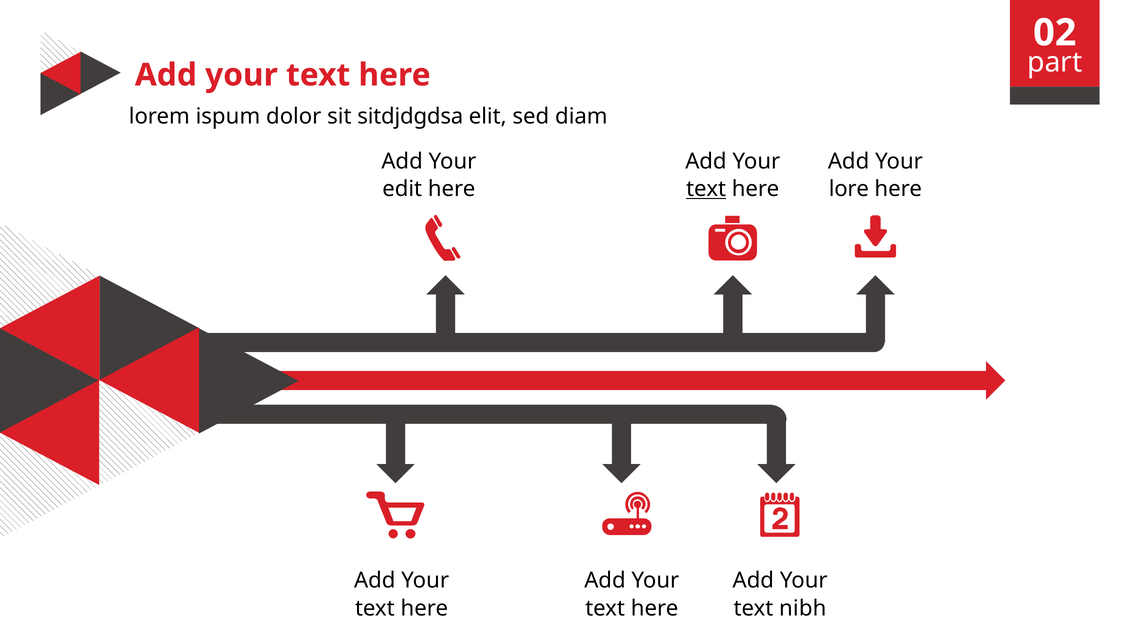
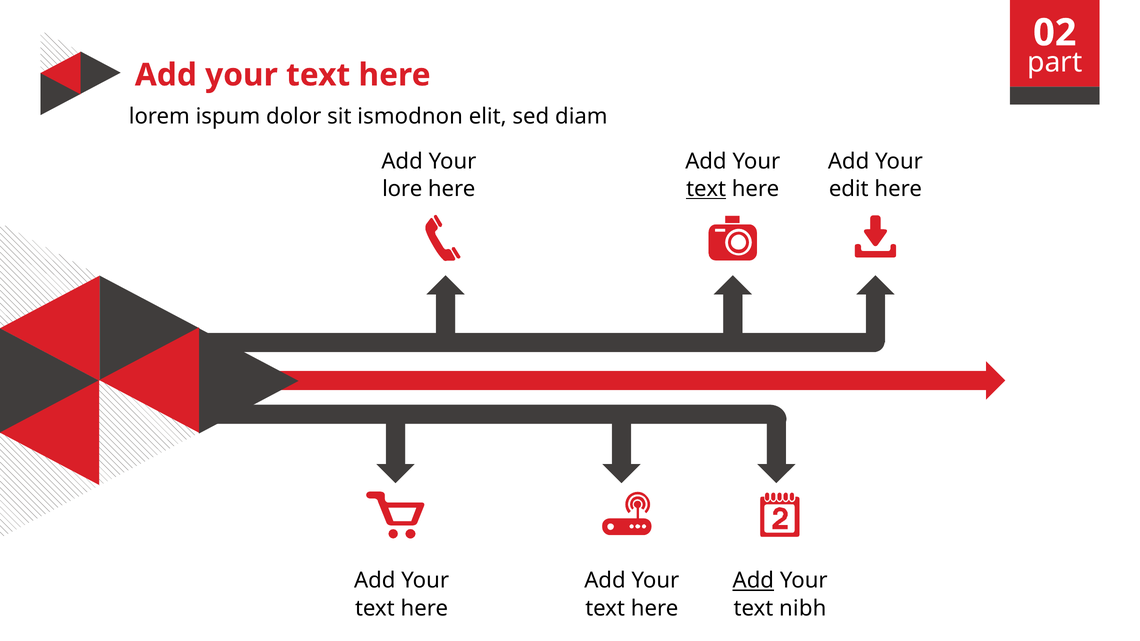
sitdjdgdsa: sitdjdgdsa -> ismodnon (410, 117)
edit: edit -> lore (402, 189)
lore: lore -> edit (849, 189)
Add underline: none -> present (753, 581)
